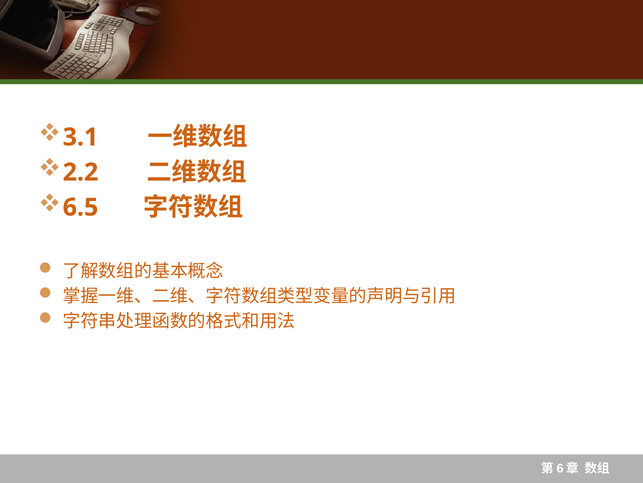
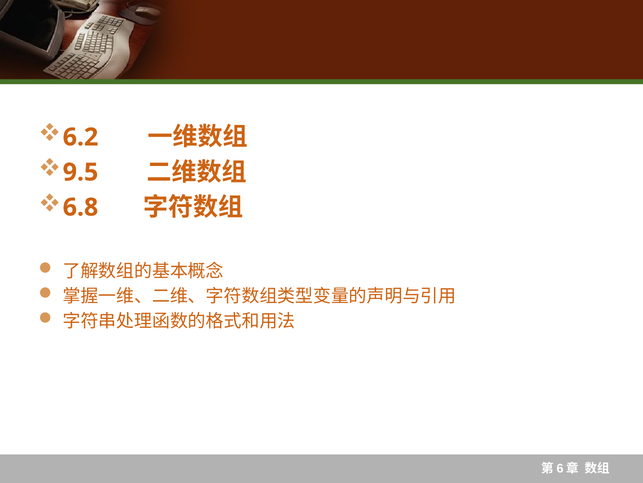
3.1: 3.1 -> 6.2 (80, 137)
2.2: 2.2 -> 9.5 (80, 172)
6.5: 6.5 -> 6.8 (80, 207)
